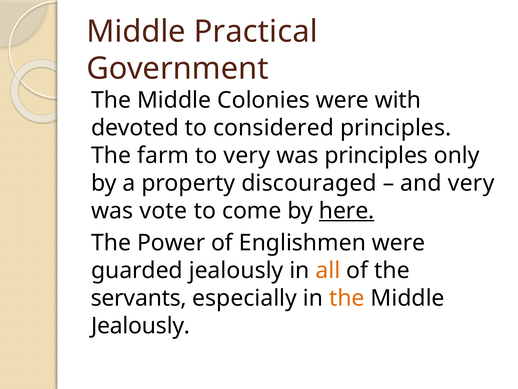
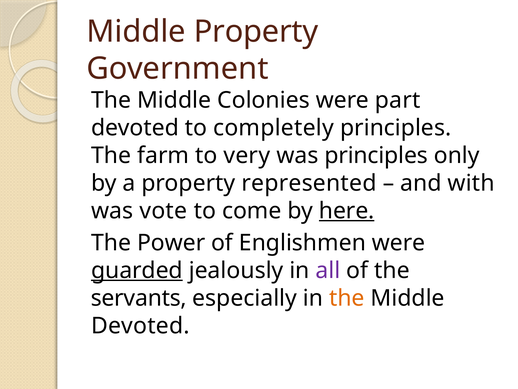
Middle Practical: Practical -> Property (256, 32)
with: with -> part (398, 100)
considered: considered -> completely (273, 128)
discouraged: discouraged -> represented (309, 183)
and very: very -> with (471, 183)
guarded underline: none -> present (137, 270)
all colour: orange -> purple (328, 270)
Jealously: Jealously -> Devoted (140, 325)
